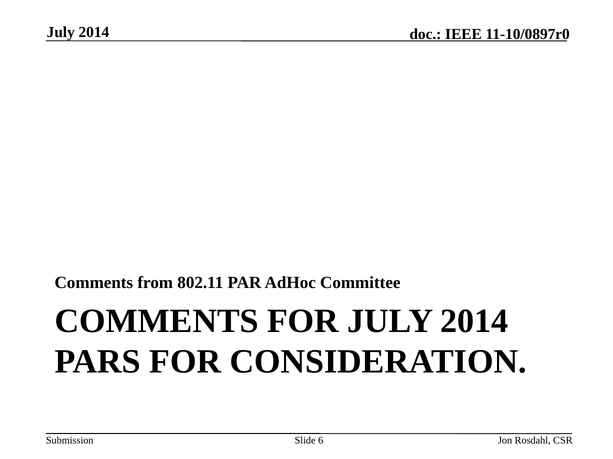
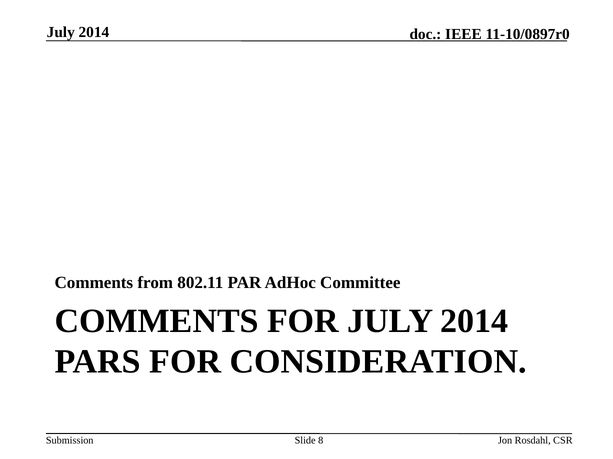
6: 6 -> 8 (321, 441)
